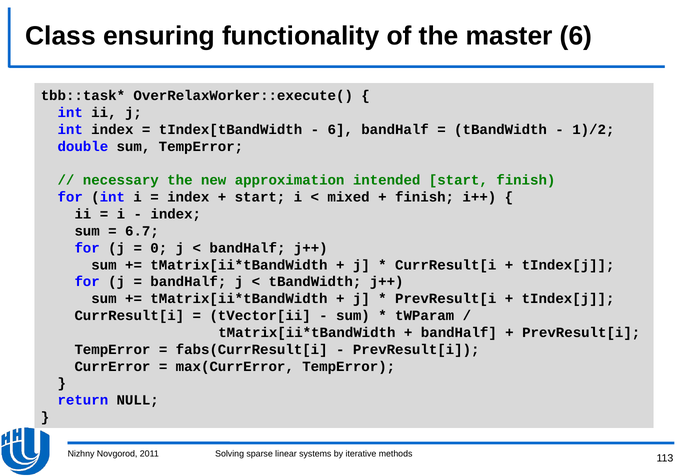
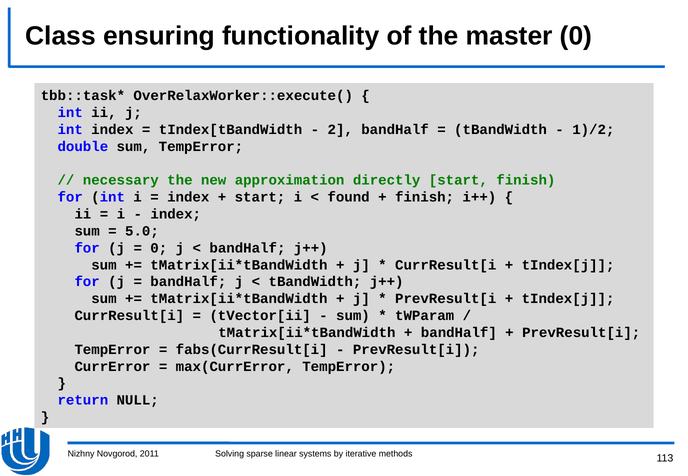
master 6: 6 -> 0 (576, 36)
6: 6 -> 2 (340, 130)
intended: intended -> directly (387, 180)
mixed: mixed -> found (349, 197)
6.7: 6.7 -> 5.0 (142, 231)
